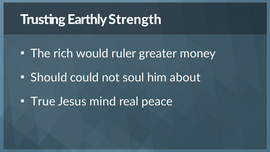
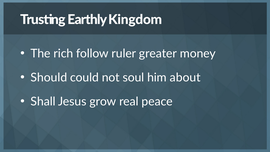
Strength: Strength -> Kingdom (135, 20)
would: would -> follow (92, 54)
True: True -> Shall (43, 102)
mind: mind -> grow (103, 102)
